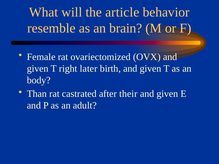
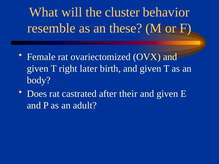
article: article -> cluster (122, 12)
brain: brain -> these (126, 28)
Than: Than -> Does (37, 94)
